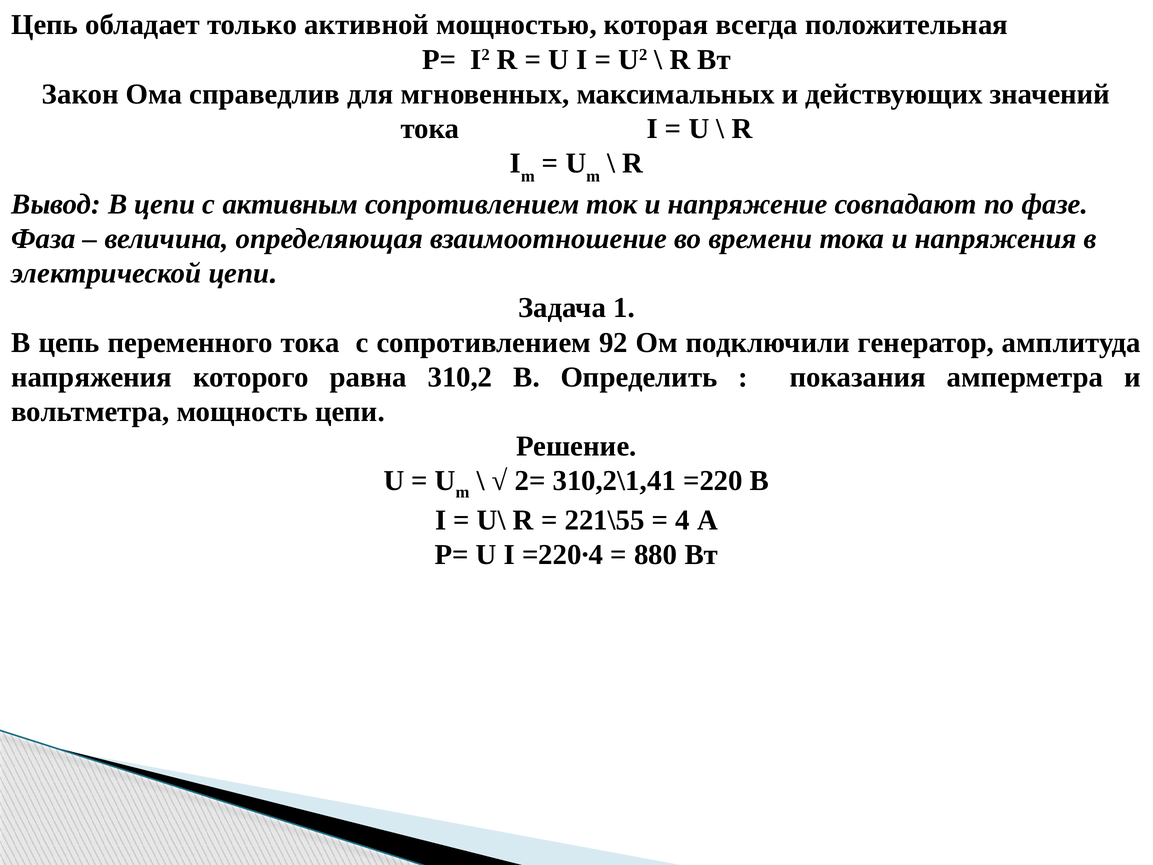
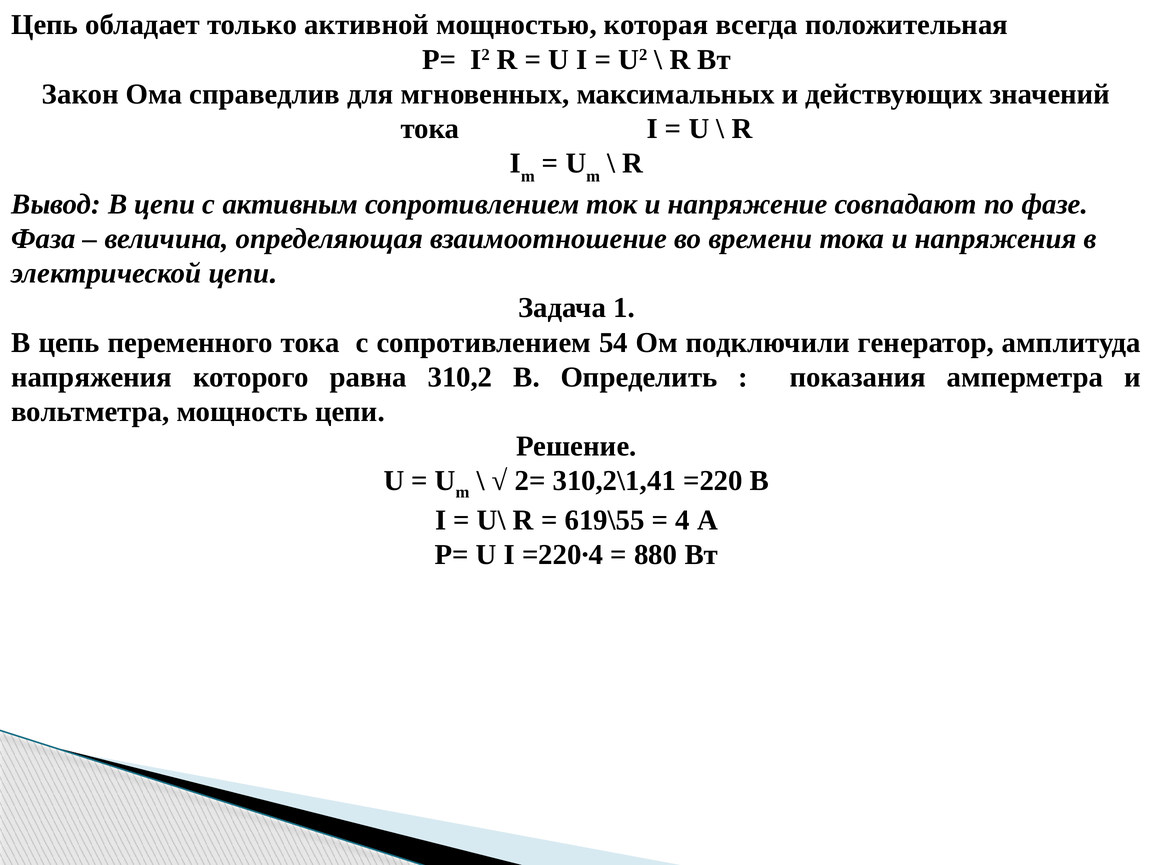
92: 92 -> 54 (613, 342)
221\55: 221\55 -> 619\55 (605, 520)
